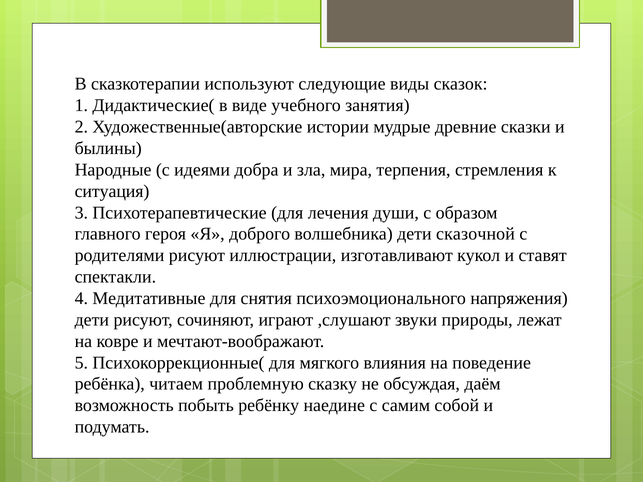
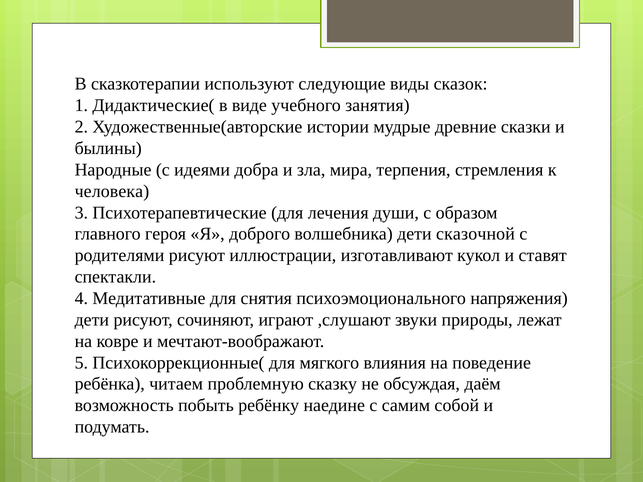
ситуация: ситуация -> человека (112, 191)
